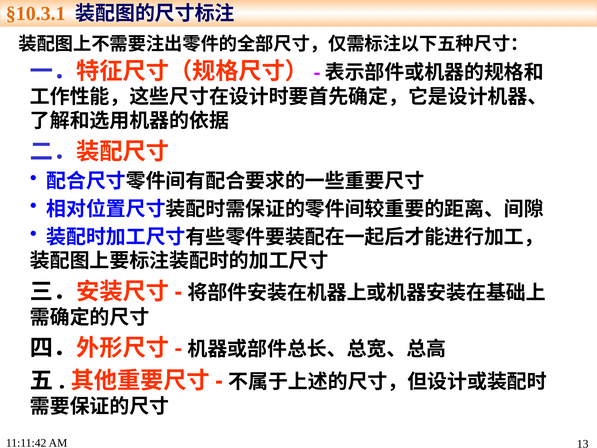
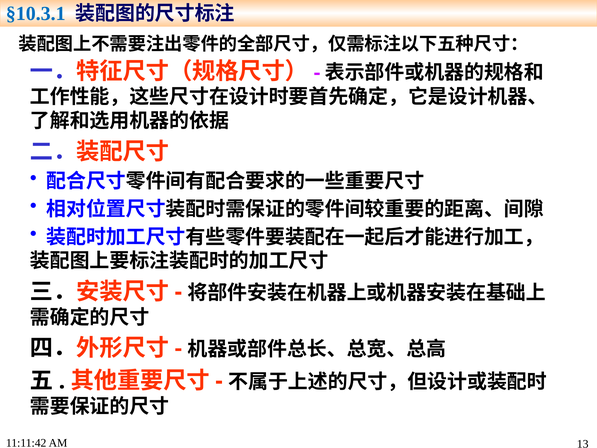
§10.3.1 colour: orange -> blue (36, 14)
